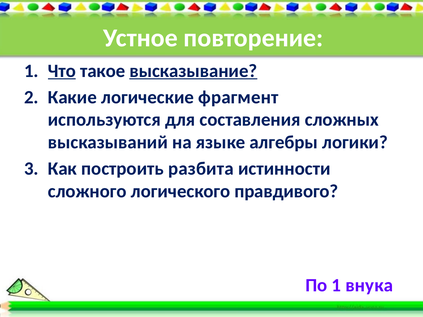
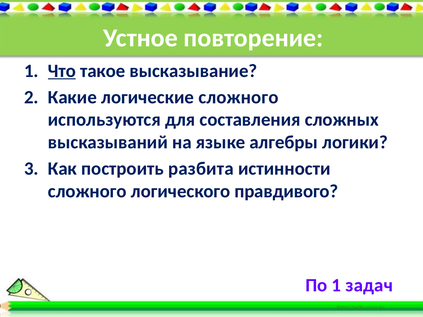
высказывание underline: present -> none (193, 71)
логические фрагмент: фрагмент -> сложного (238, 97)
внука: внука -> задач (369, 286)
